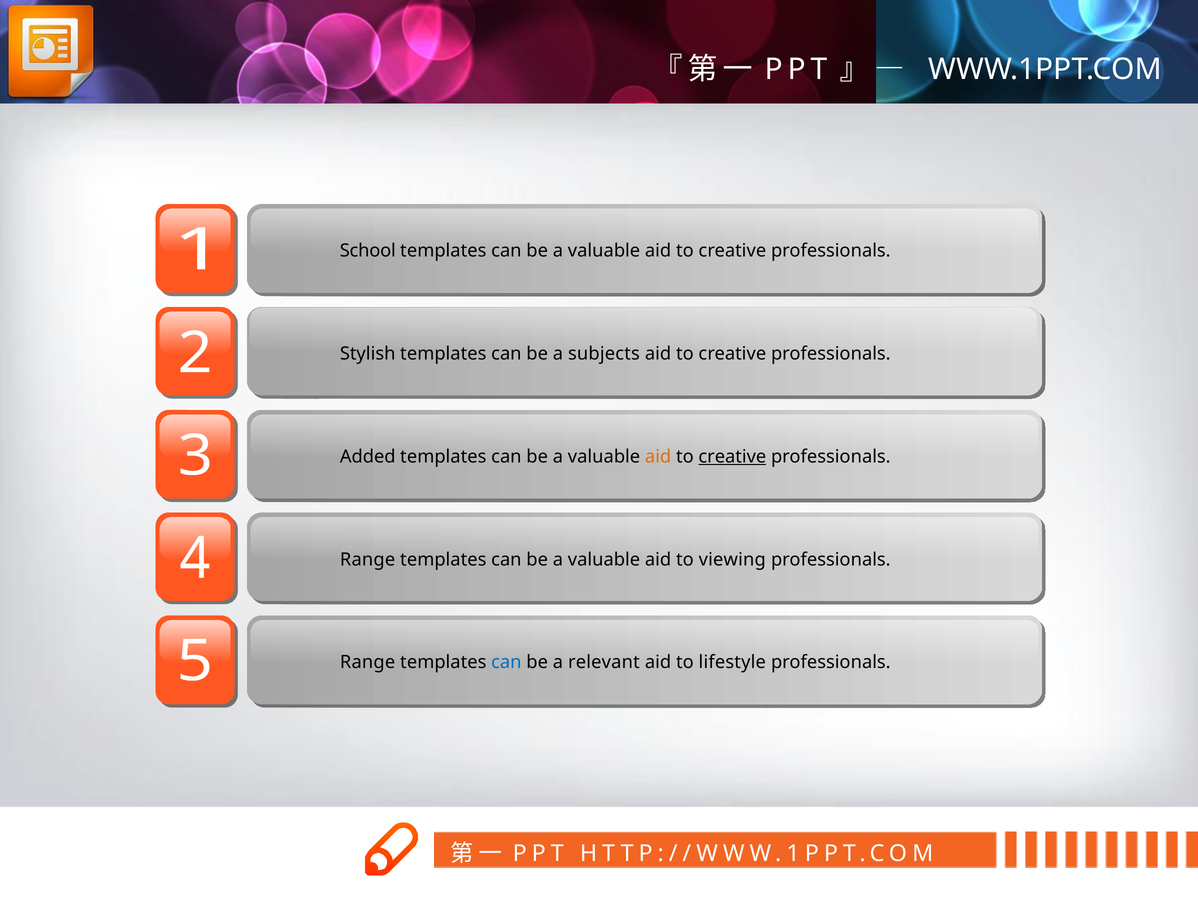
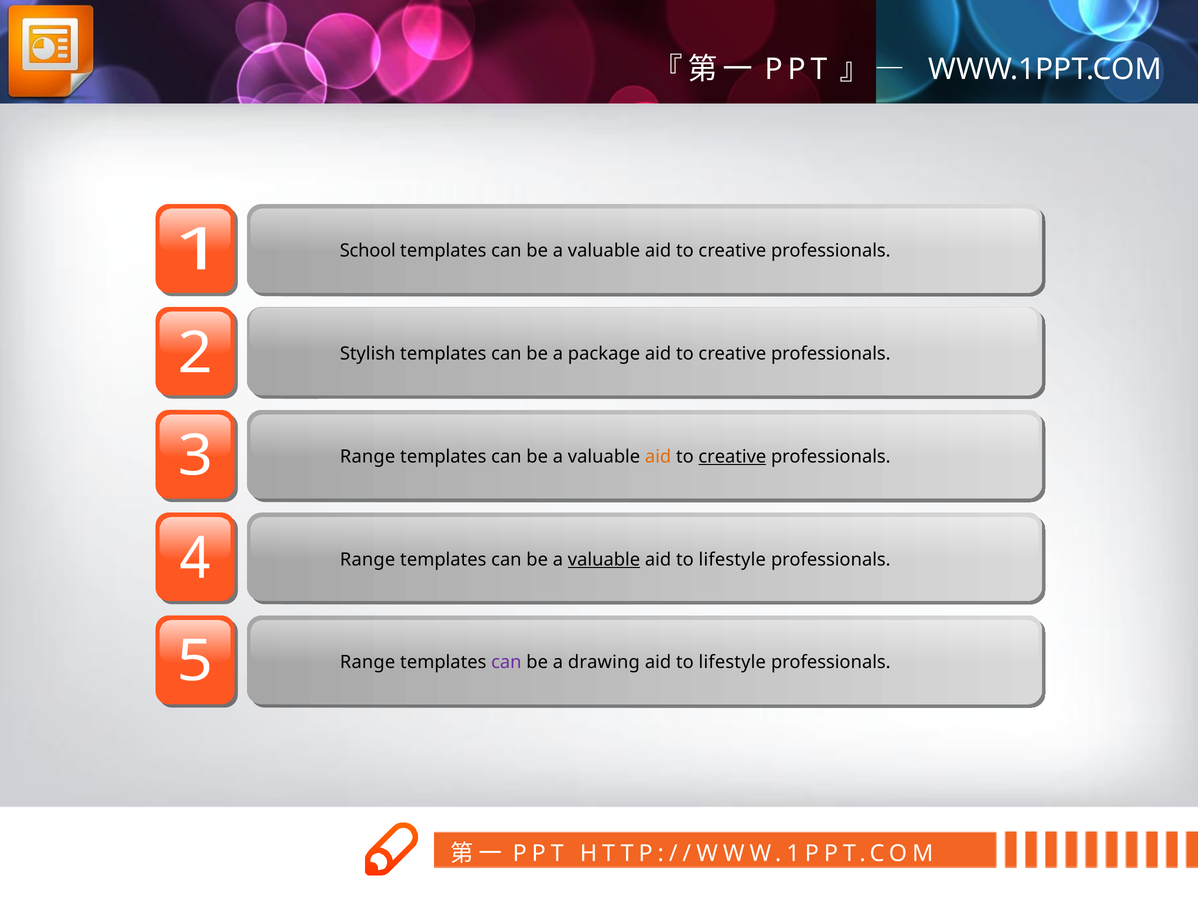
subjects: subjects -> package (604, 354)
Added: Added -> Range (368, 456)
valuable underline: none -> present (604, 559)
viewing: viewing -> lifestyle (732, 559)
can colour: blue -> purple (506, 662)
relevant: relevant -> drawing (604, 662)
